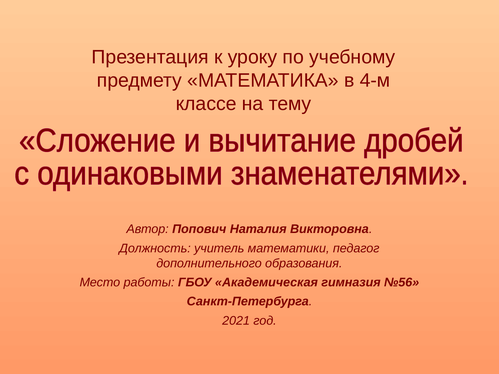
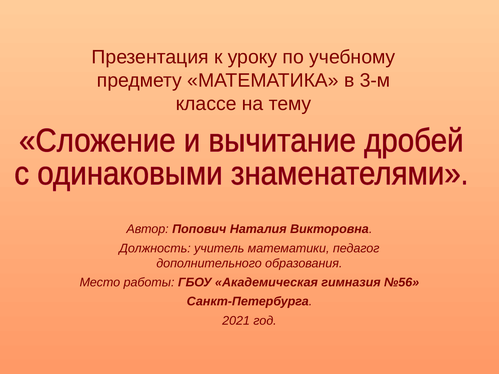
4-м: 4-м -> 3-м (375, 80)
